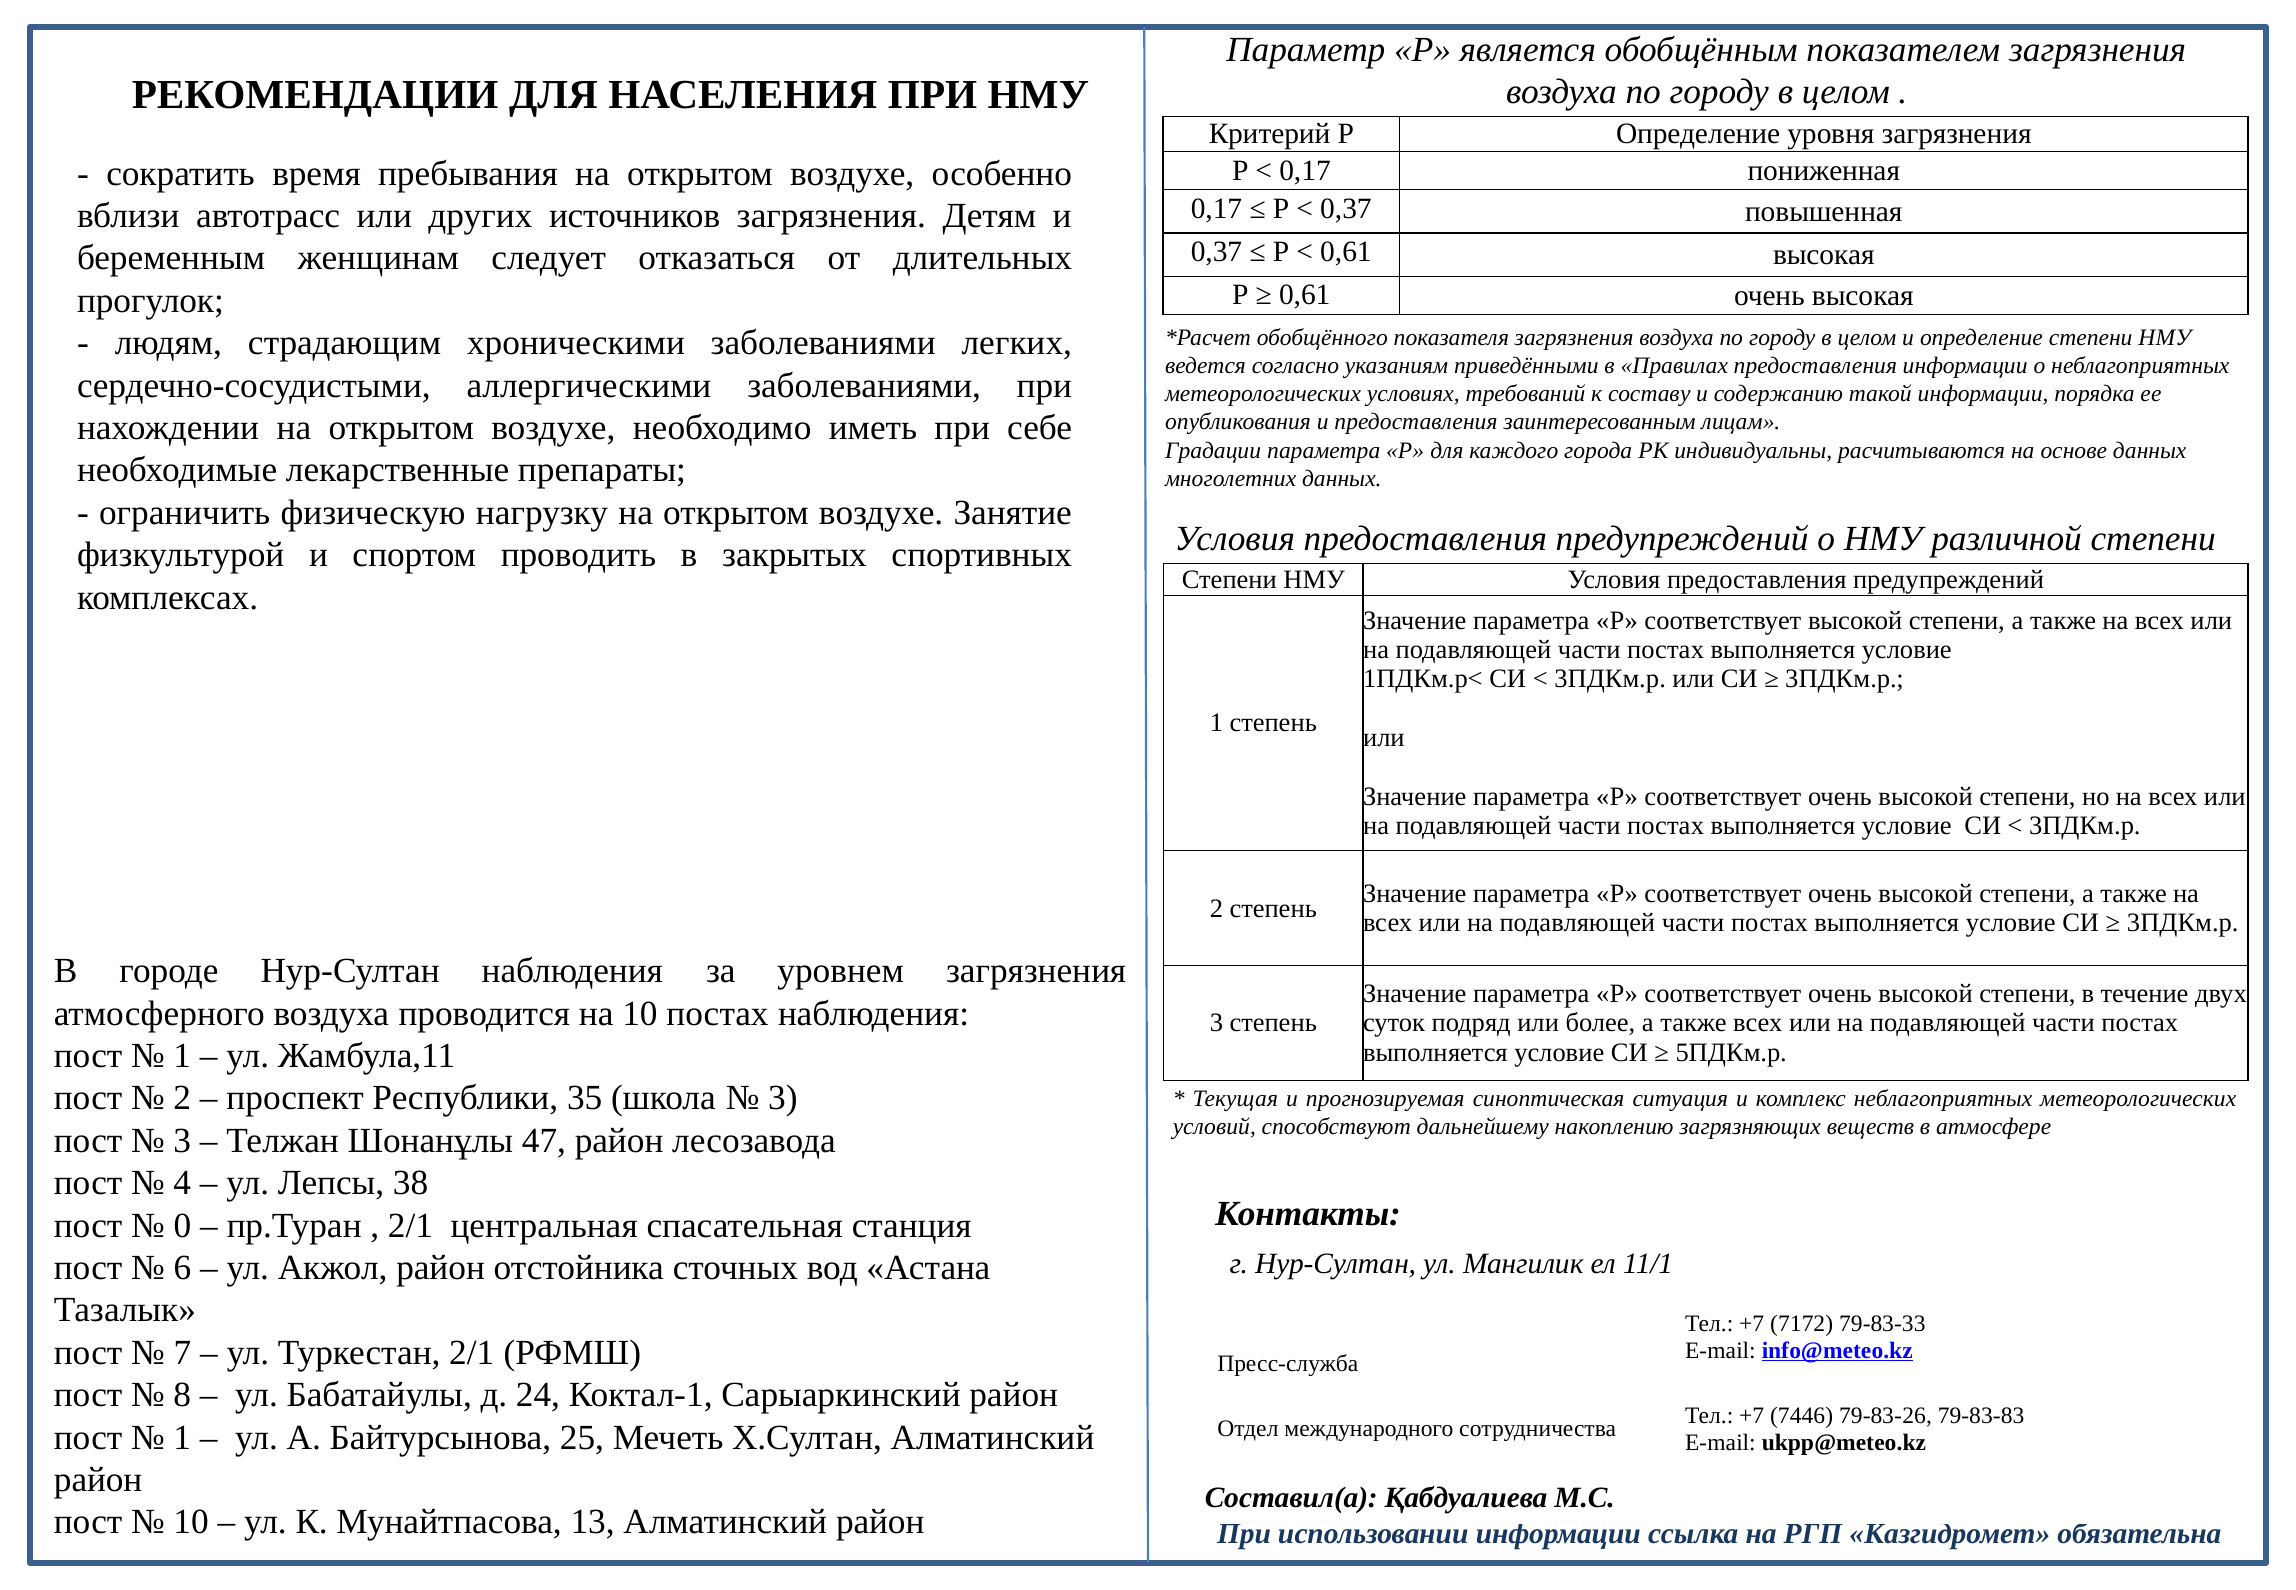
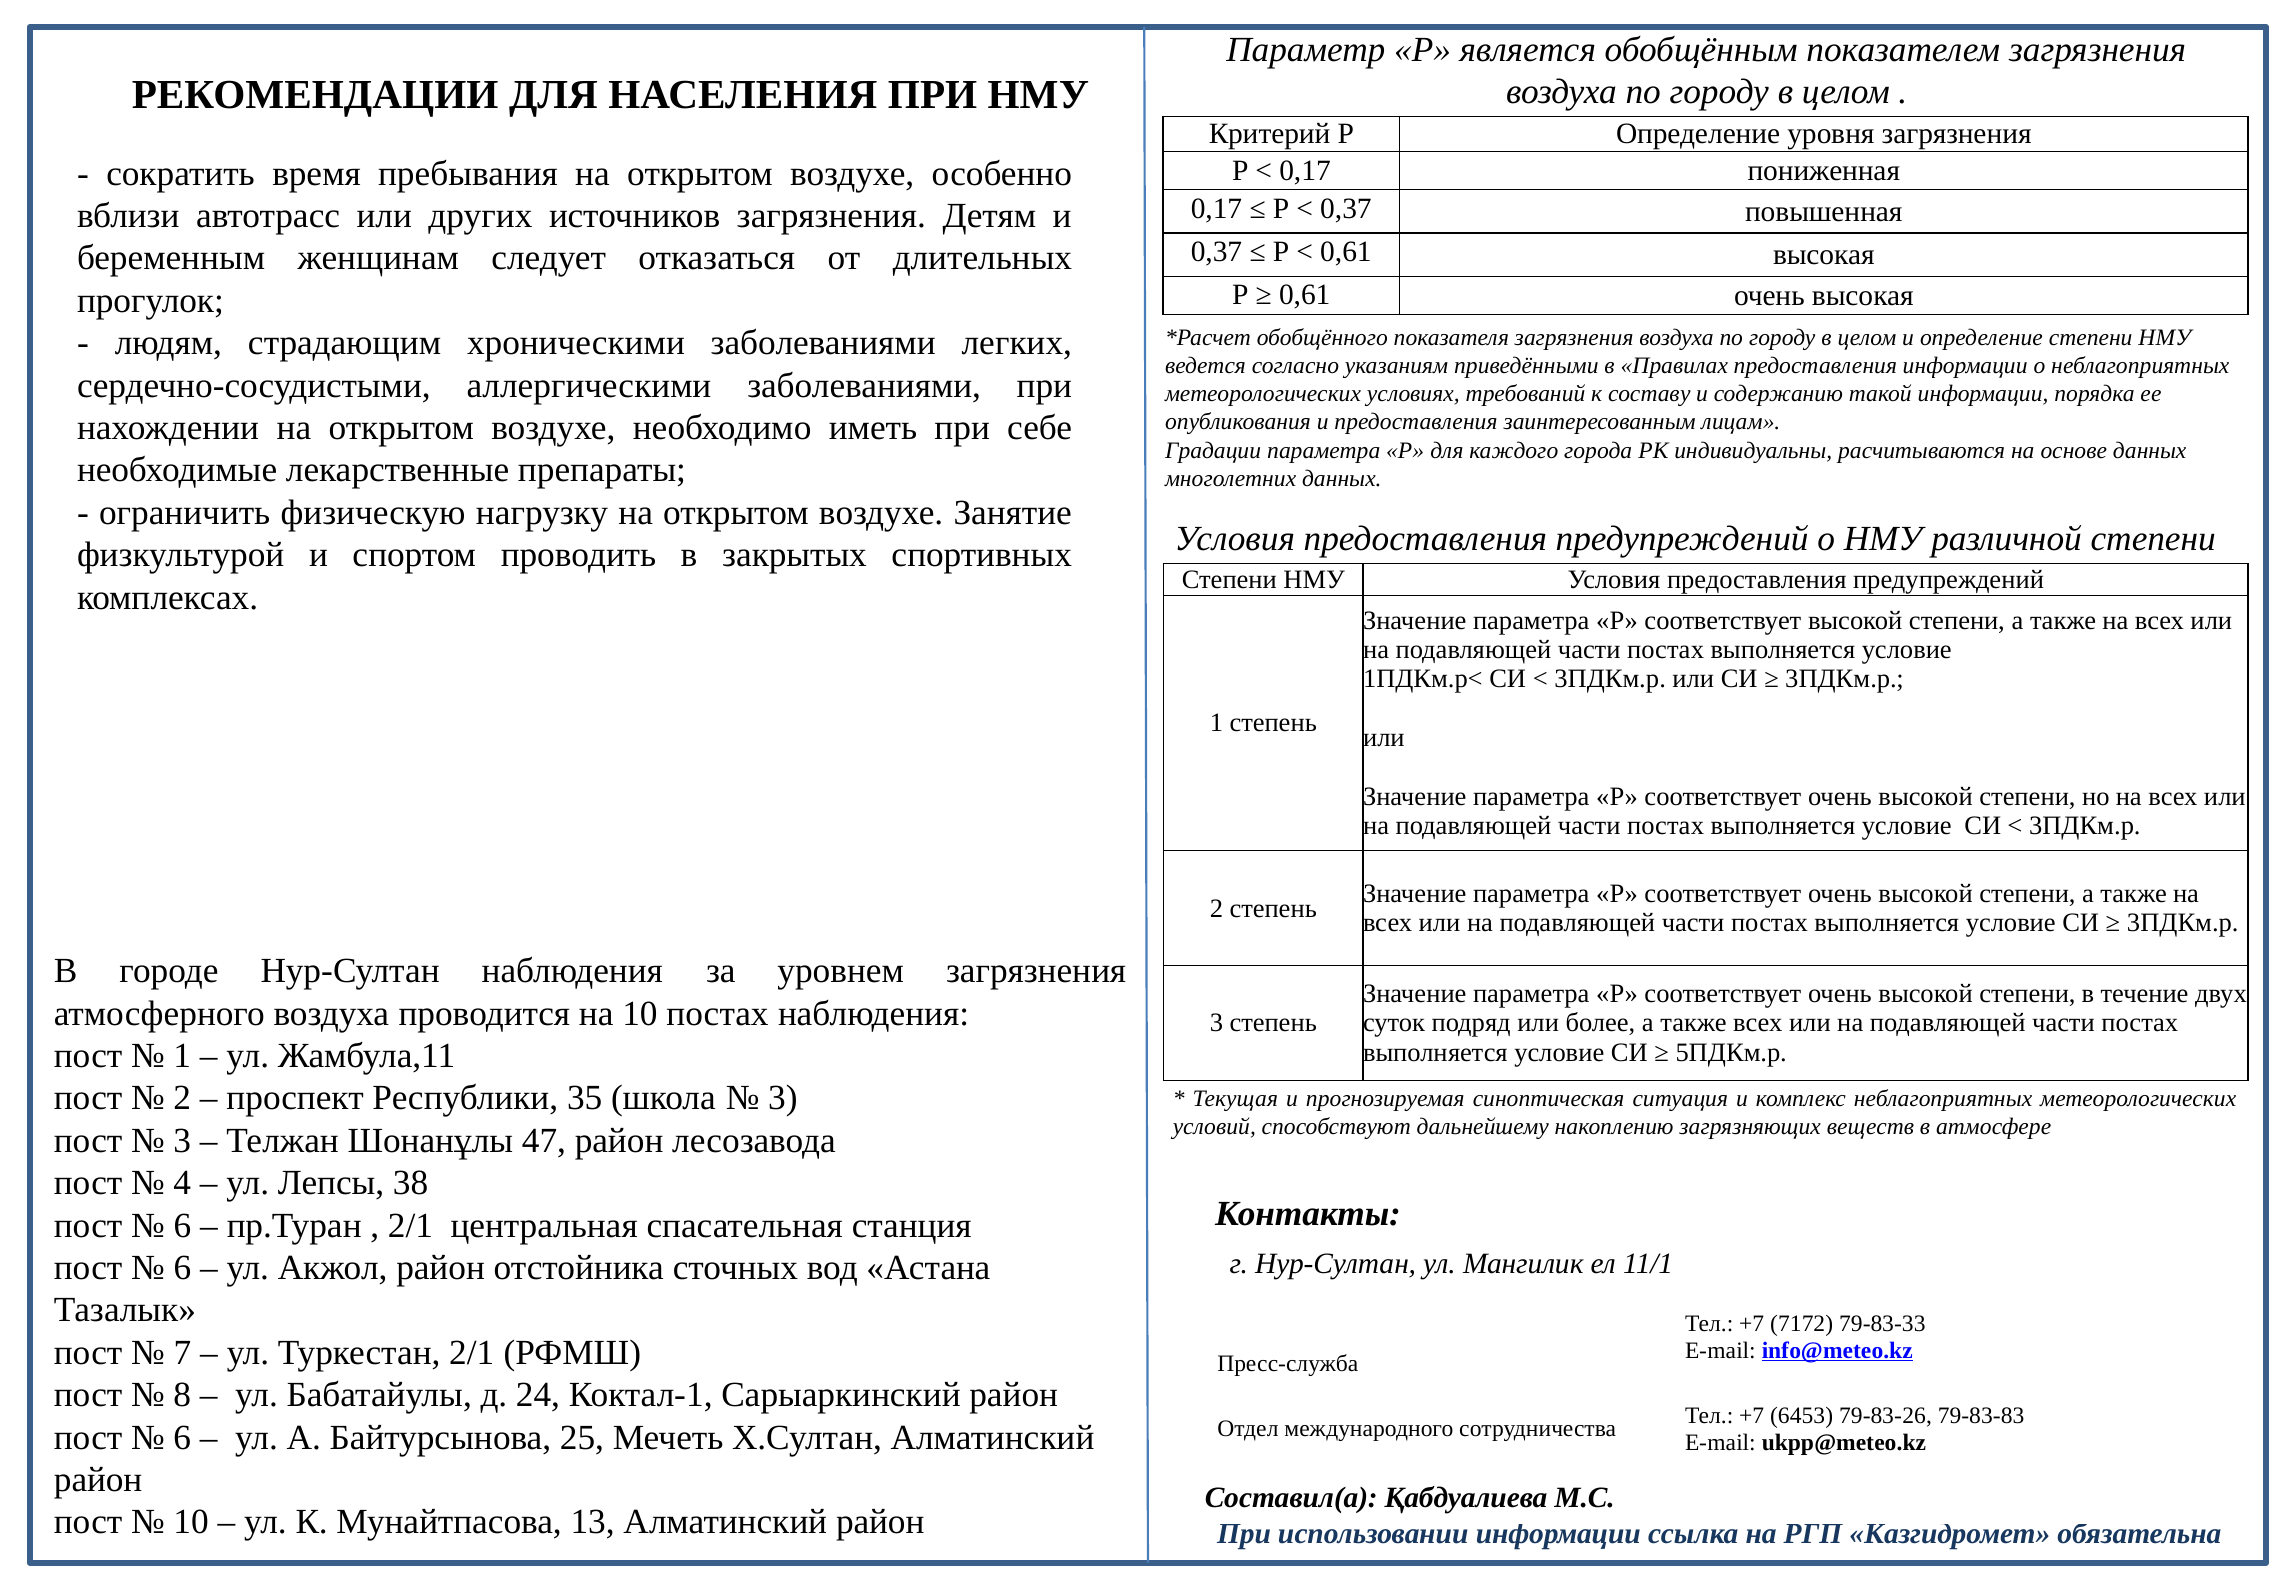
0: 0 -> 6 (183, 1225)
7446: 7446 -> 6453 (1802, 1416)
1: 1 -> 6 (182, 1437)
